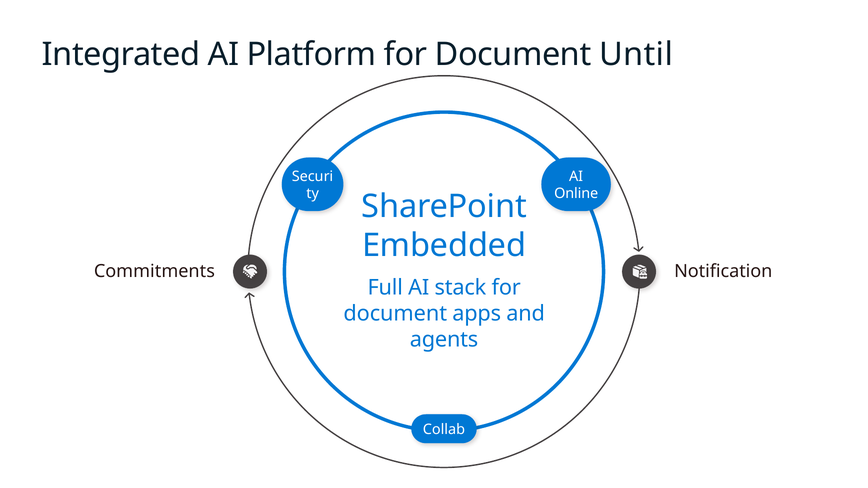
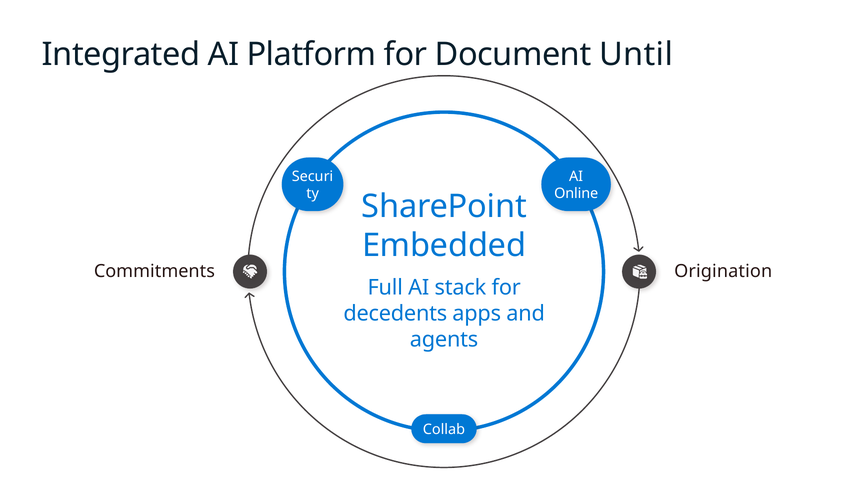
Notification: Notification -> Origination (723, 272)
document: document -> decedents (395, 314)
